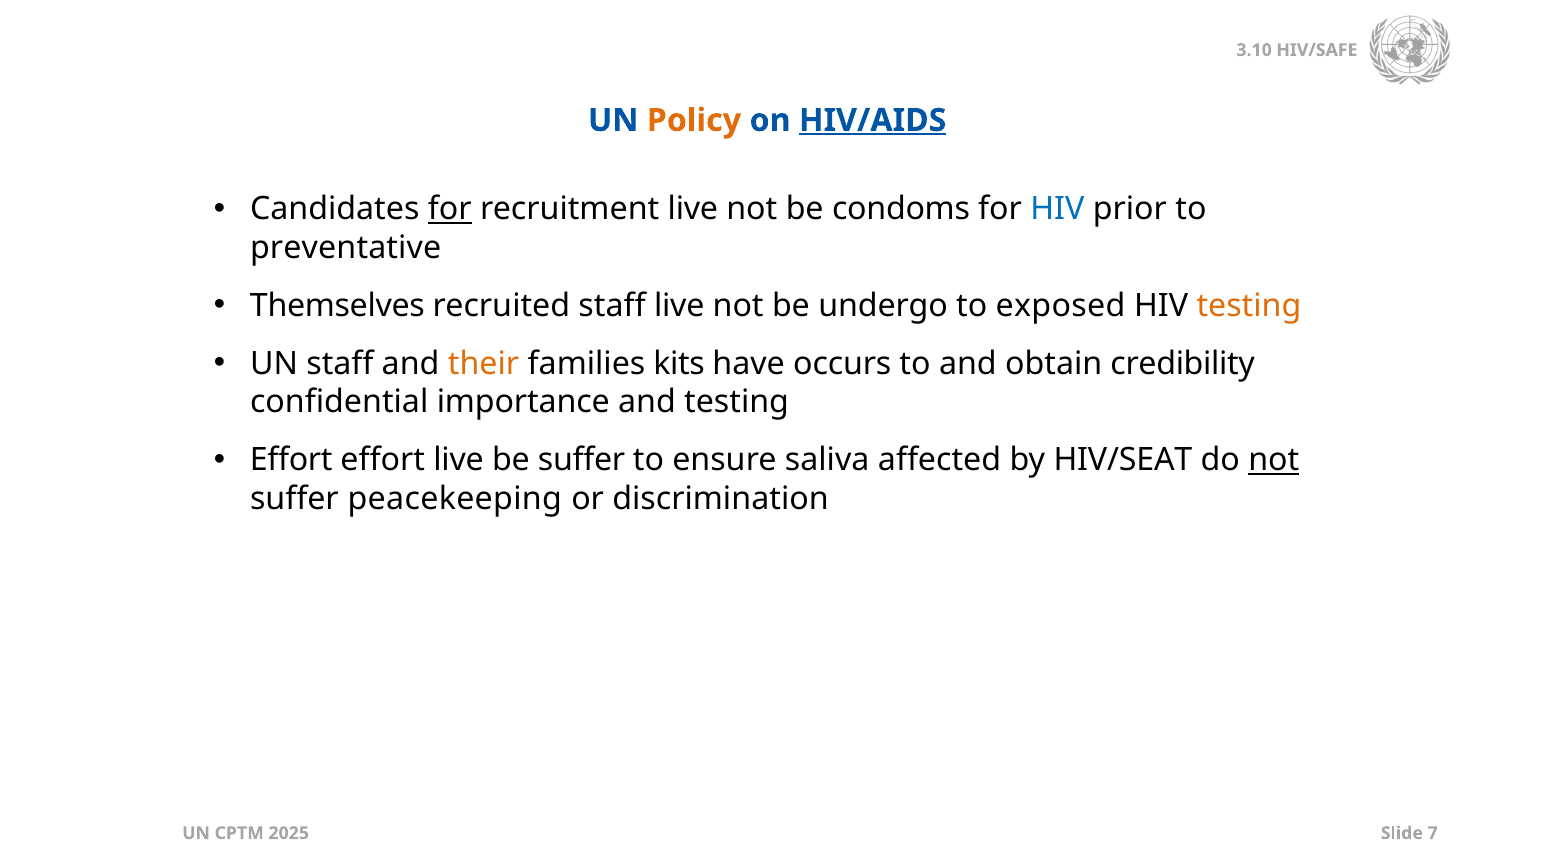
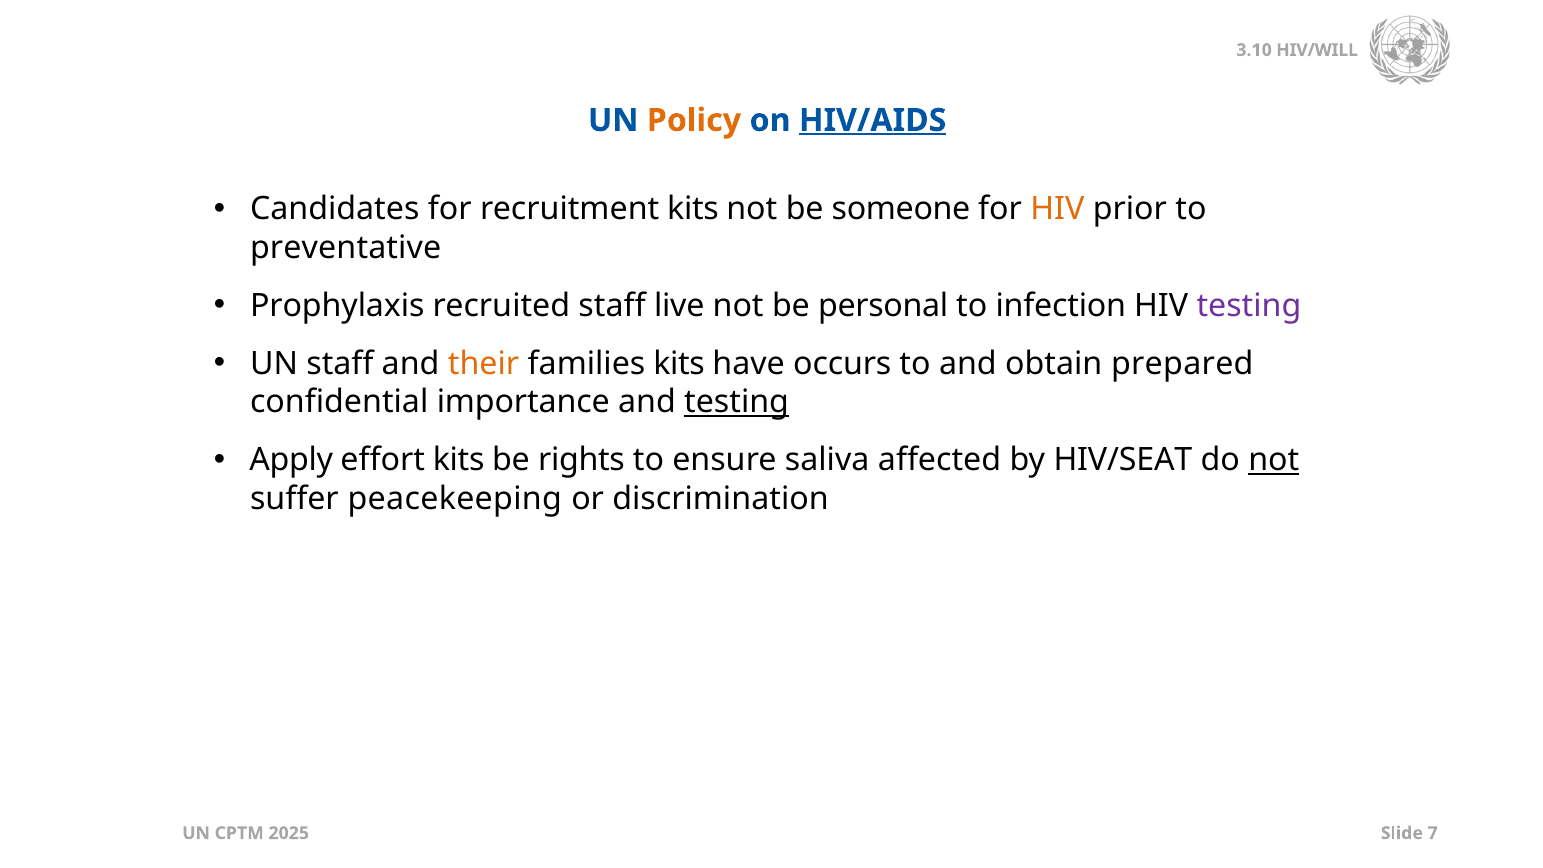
HIV/SAFE: HIV/SAFE -> HIV/WILL (1317, 50)
for underline: present -> none (450, 209)
recruitment live: live -> kits (693, 209)
condoms: condoms -> someone (901, 209)
HIV colour: blue -> orange (1057, 209)
Themselves: Themselves -> Prophylaxis (337, 306)
undergo: undergo -> personal (883, 306)
exposed: exposed -> infection (1061, 306)
testing colour: orange -> purple (1249, 306)
credibility: credibility -> prepared (1182, 364)
testing underline: none -> present (737, 402)
Effort: Effort -> Apply (291, 460)
effort live: live -> kits (459, 460)
be suffer: suffer -> rights (582, 460)
